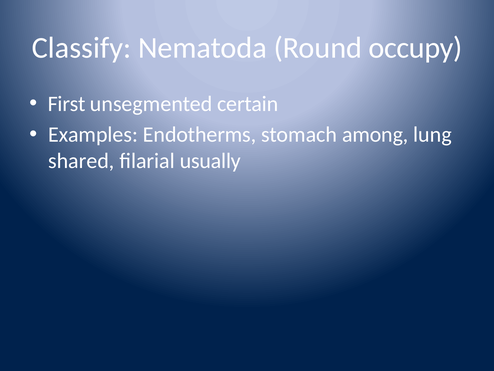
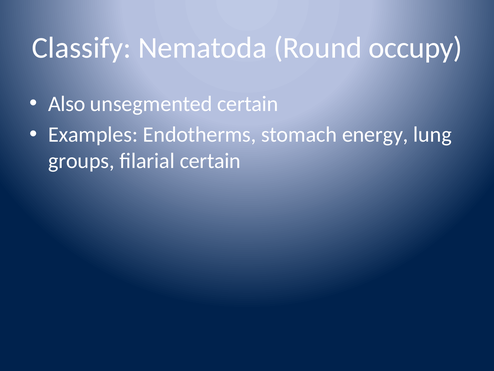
First: First -> Also (67, 104)
among: among -> energy (375, 134)
shared: shared -> groups (81, 161)
filarial usually: usually -> certain (210, 161)
